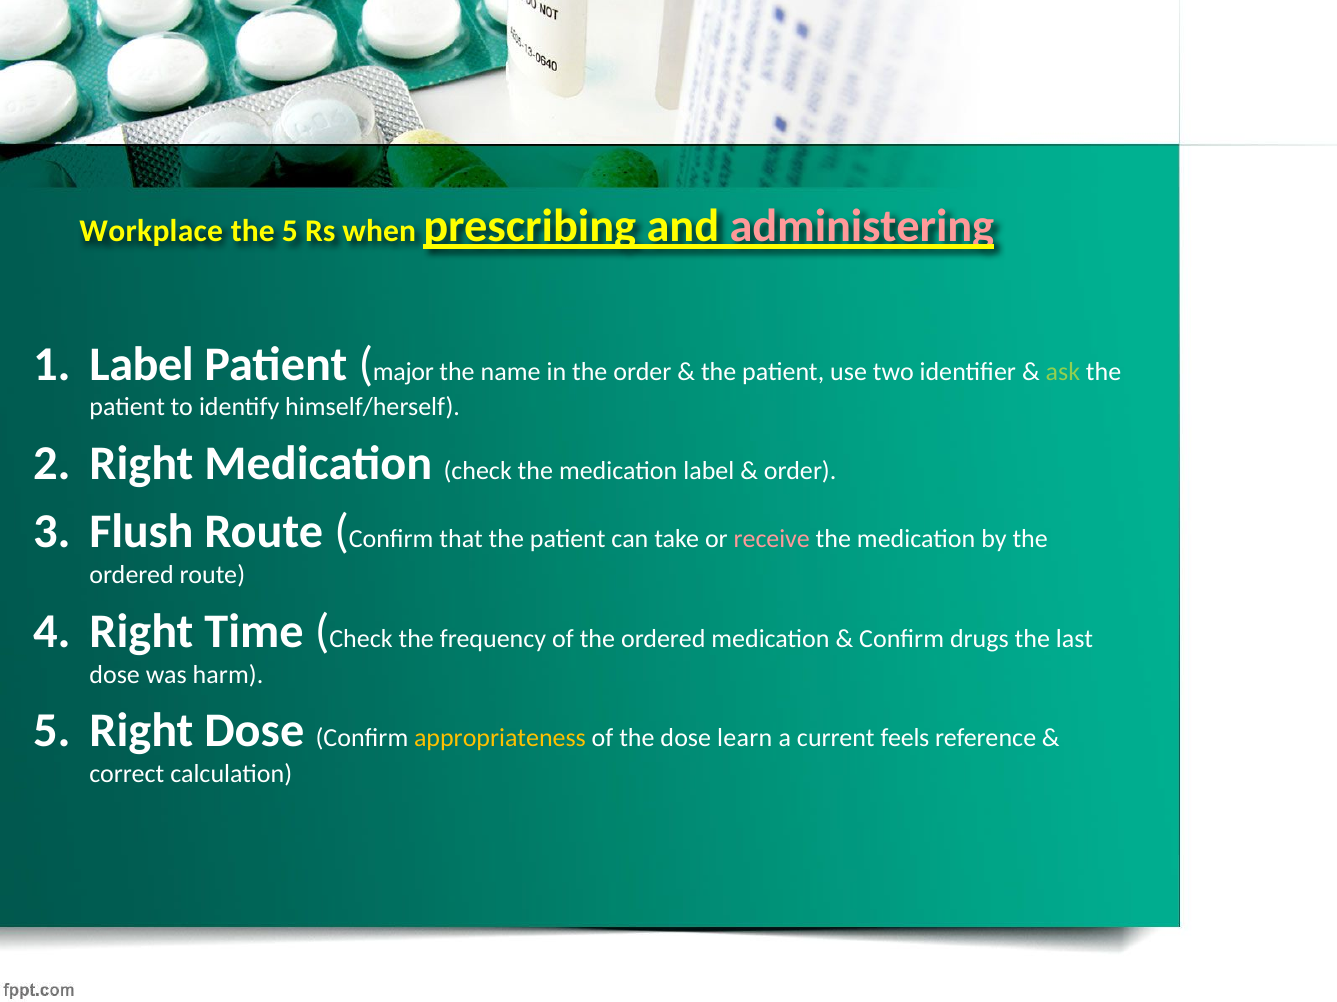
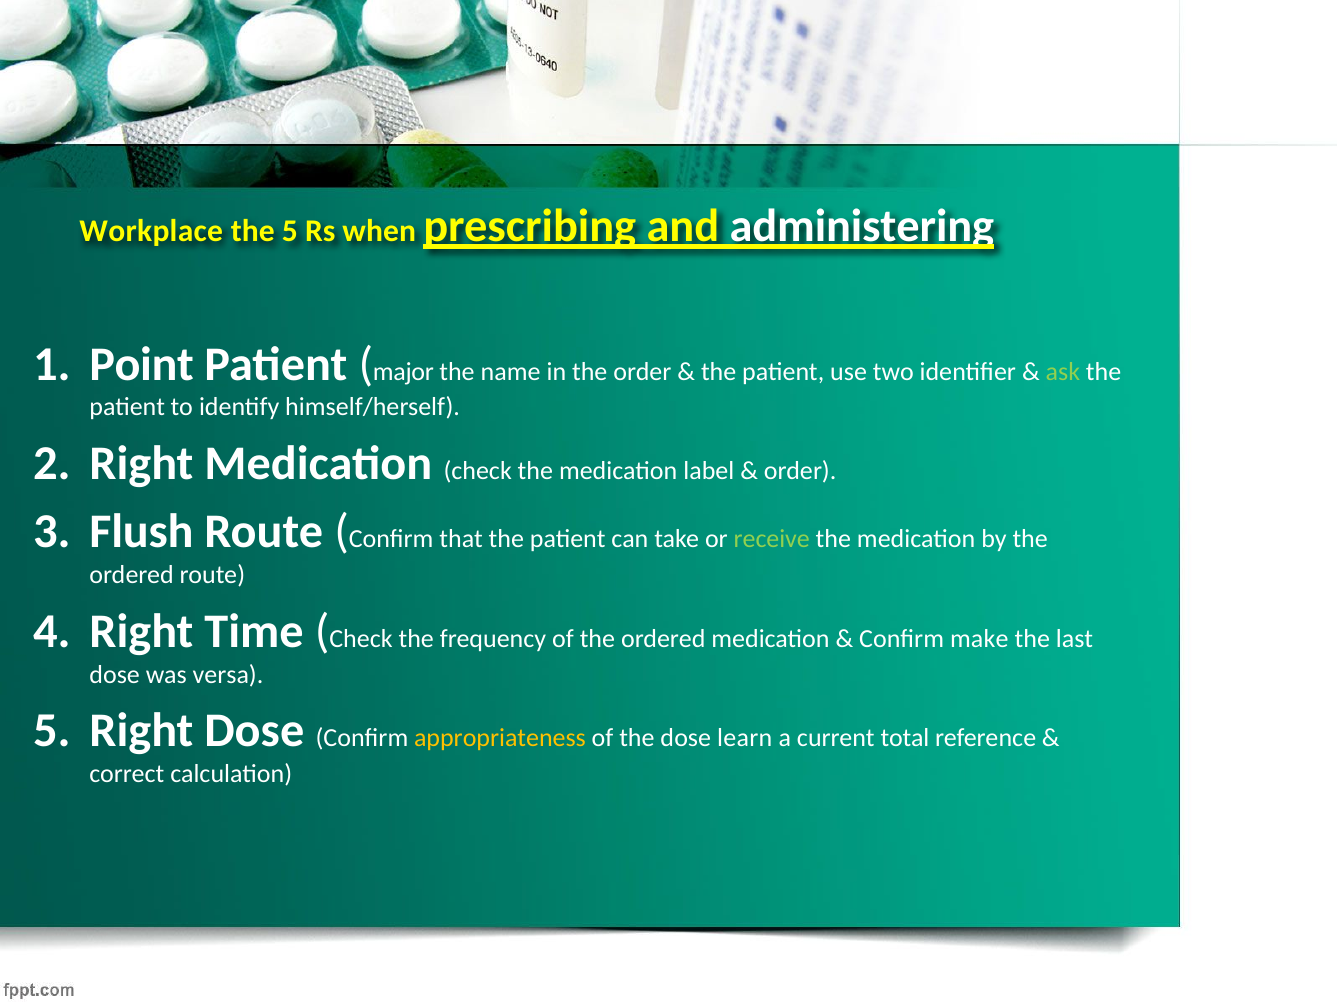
administering colour: pink -> white (862, 226)
Label: Label -> Point (142, 365)
receive colour: pink -> light green (772, 540)
drugs: drugs -> make (979, 639)
harm: harm -> versa (228, 675)
feels: feels -> total (905, 739)
